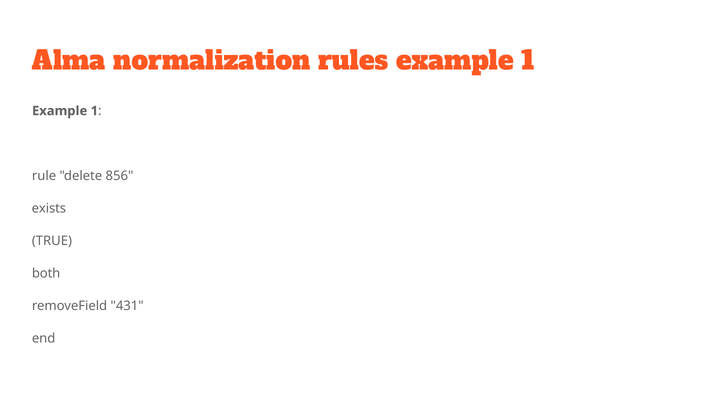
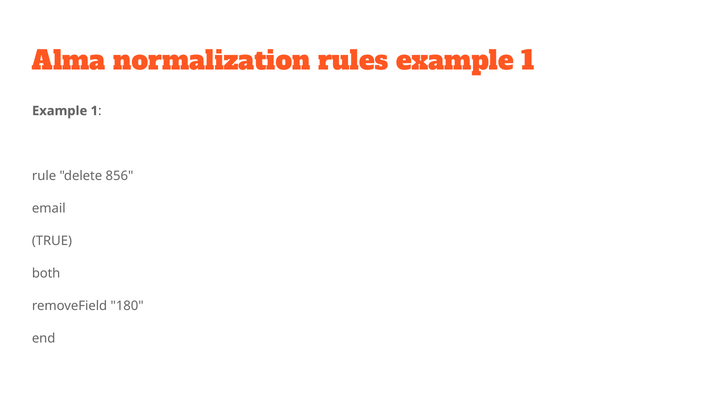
exists: exists -> email (49, 208)
431: 431 -> 180 (127, 306)
